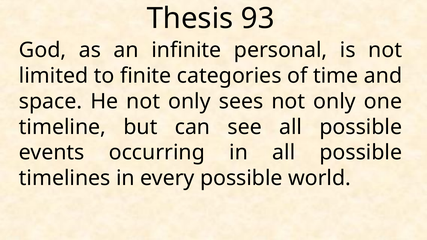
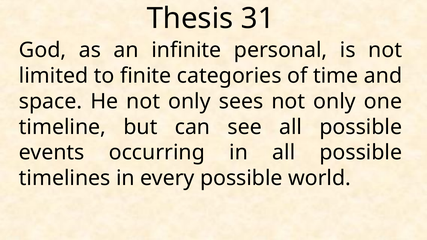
93: 93 -> 31 (258, 19)
